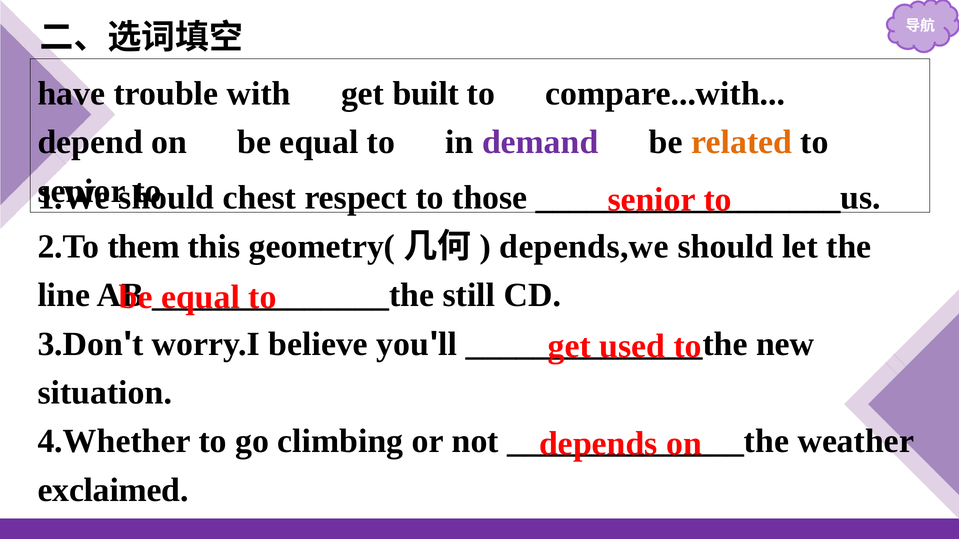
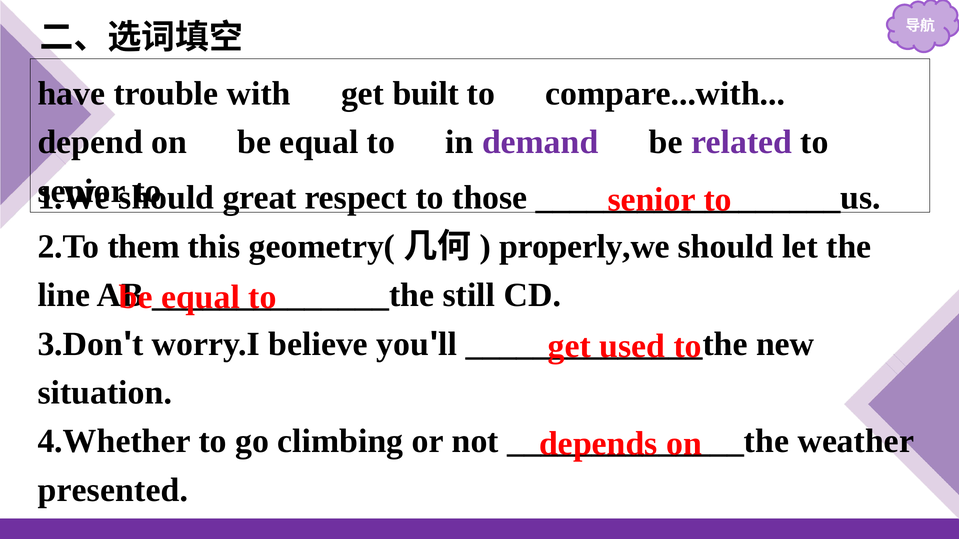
related colour: orange -> purple (742, 142)
chest: chest -> great (260, 198)
depends,we: depends,we -> properly,we (584, 247)
exclaimed: exclaimed -> presented (113, 490)
